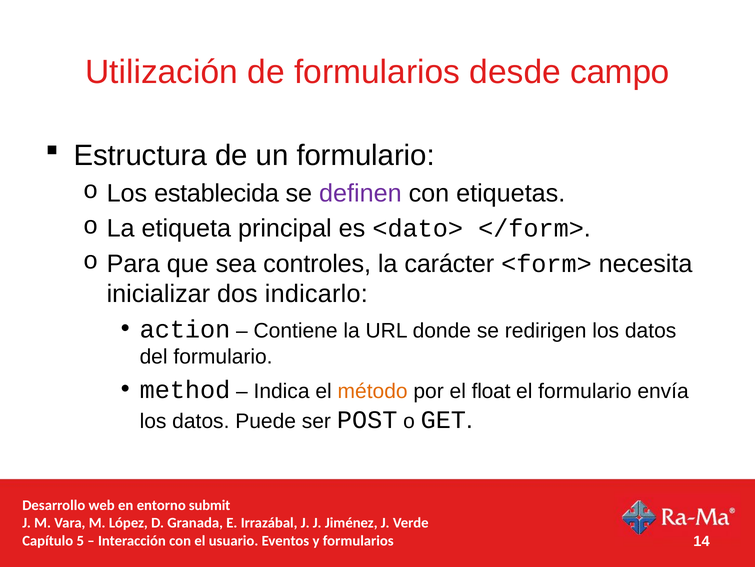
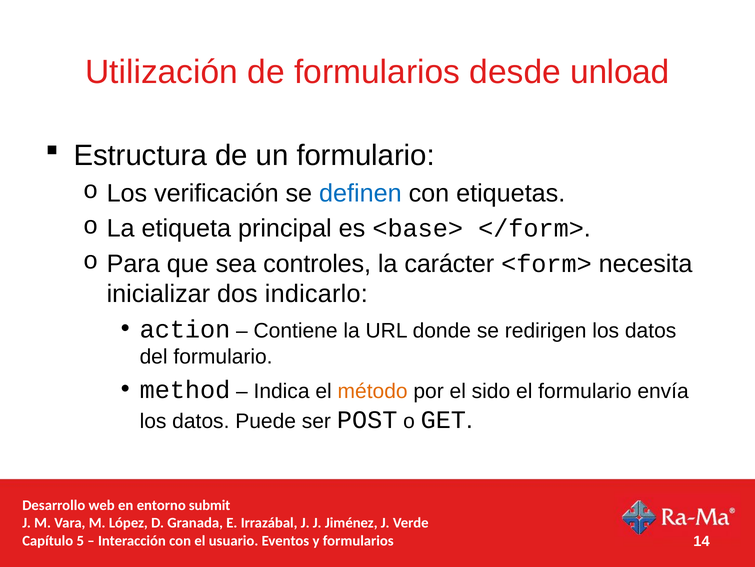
campo: campo -> unload (620, 72)
establecida: establecida -> verificación (216, 193)
definen colour: purple -> blue (360, 193)
<dato>: <dato> -> <base> (418, 228)
float: float -> sido (491, 391)
